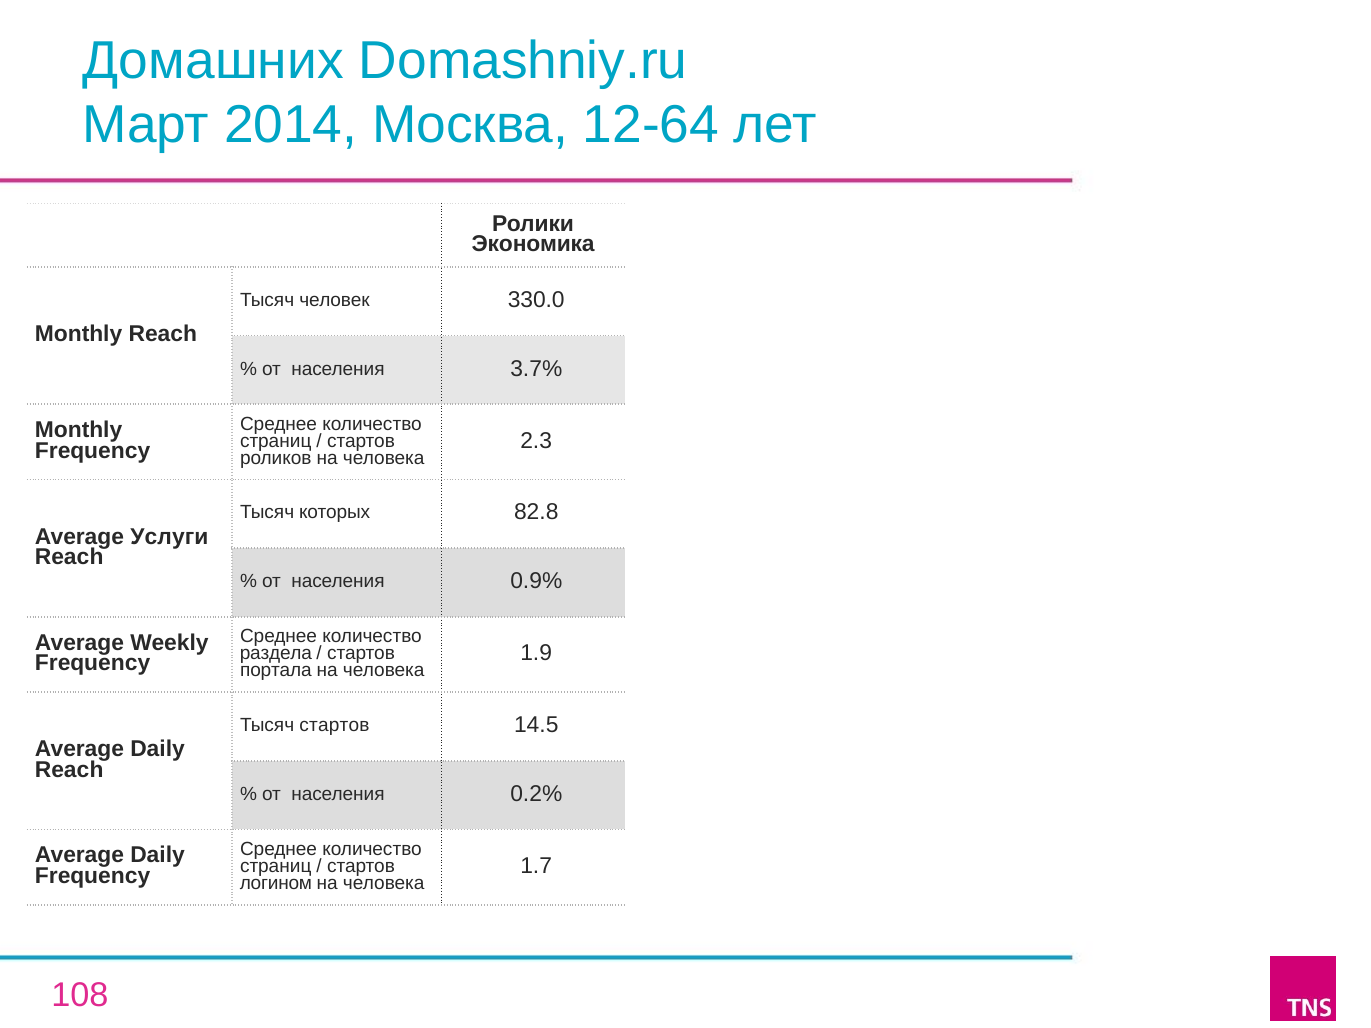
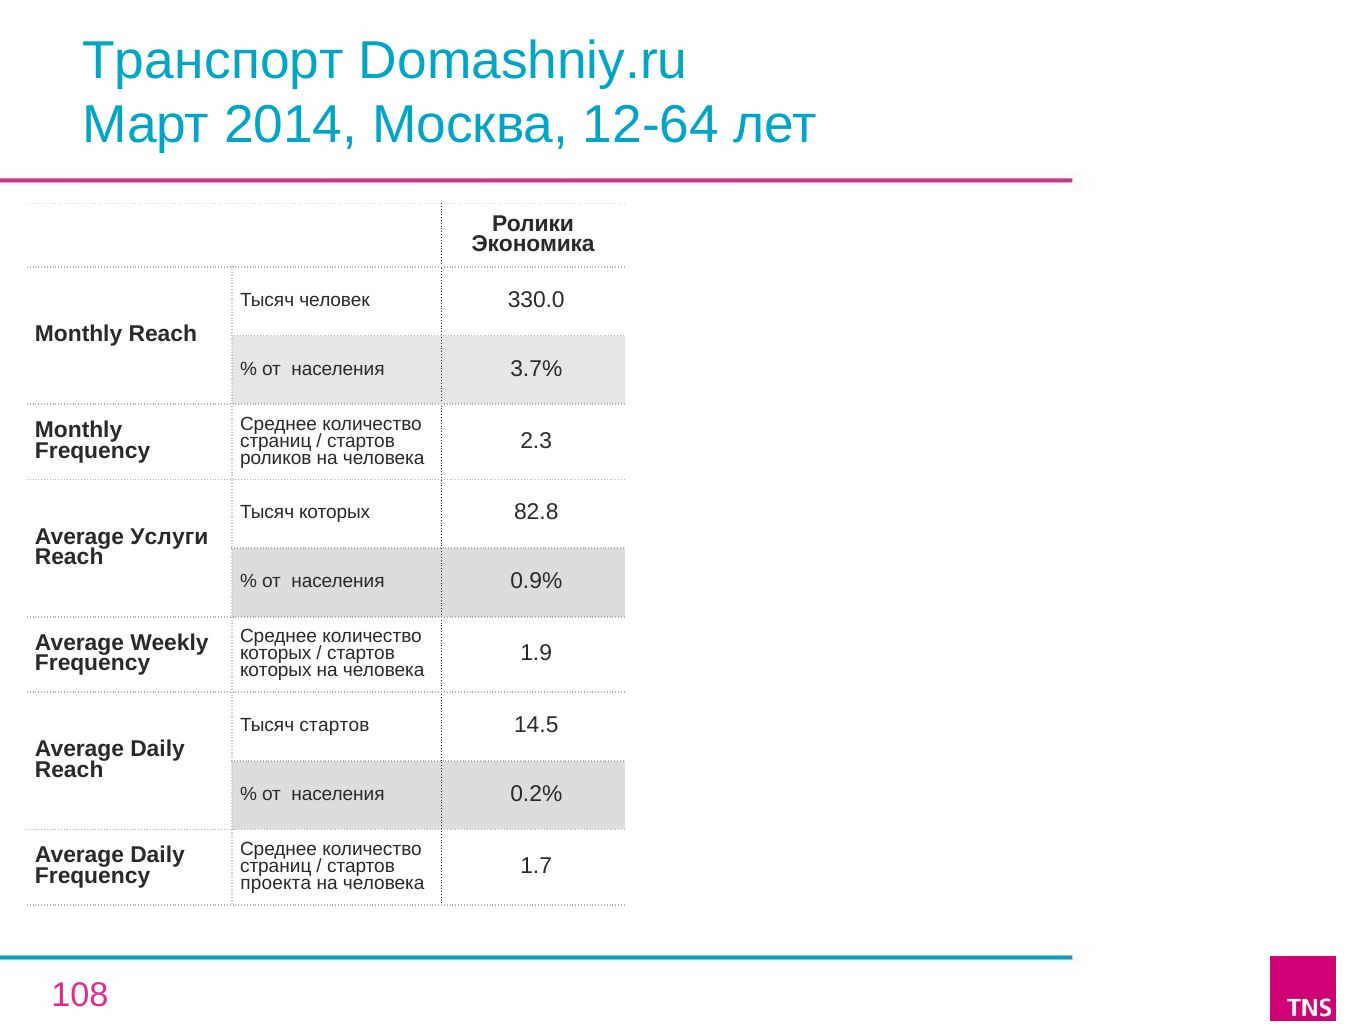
Домашних: Домашних -> Транспорт (213, 61)
раздела: раздела -> которых (276, 653)
портала: портала -> которых (276, 670)
логином: логином -> проекта (276, 883)
